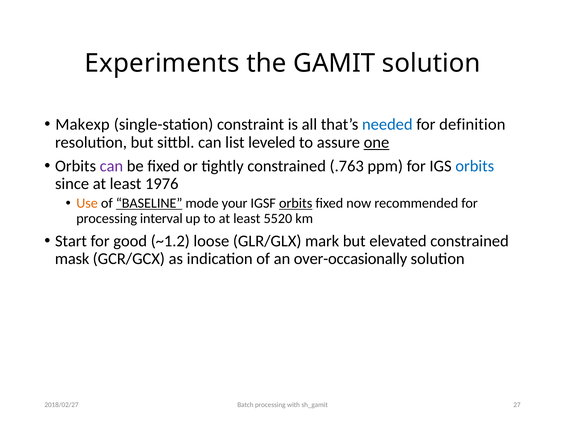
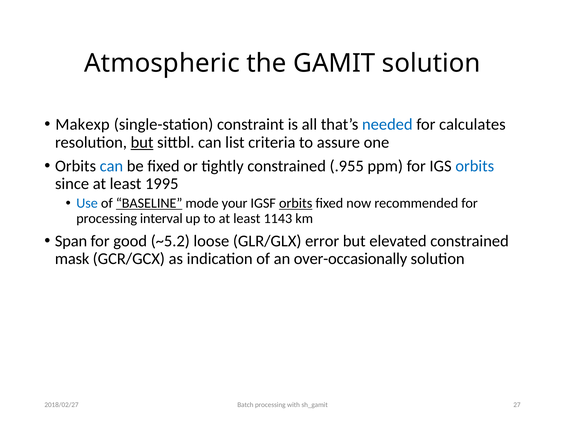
Experiments: Experiments -> Atmospheric (162, 63)
definition: definition -> calculates (472, 124)
but underline: none -> present (142, 142)
leveled: leveled -> criteria (272, 142)
one underline: present -> none (376, 142)
can colour: purple -> blue (111, 166)
.763: .763 -> .955 (347, 166)
1976: 1976 -> 1995 (162, 184)
Use colour: orange -> blue (87, 203)
5520: 5520 -> 1143 (278, 218)
Start: Start -> Span (71, 241)
~1.2: ~1.2 -> ~5.2 (170, 241)
mark: mark -> error (322, 241)
